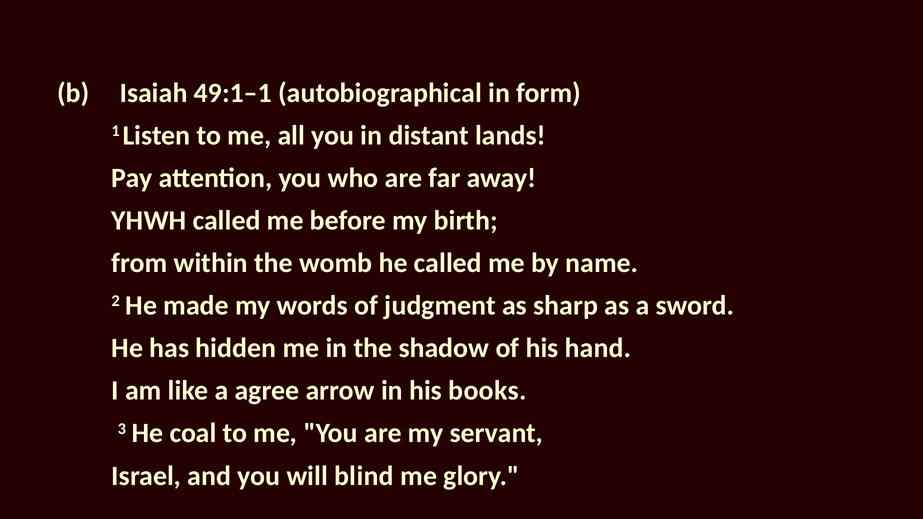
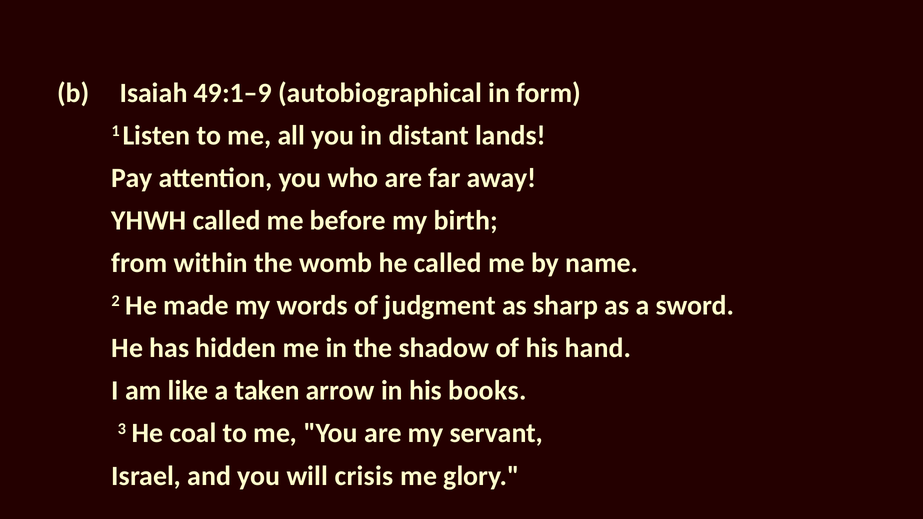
49:1–1: 49:1–1 -> 49:1–9 (233, 93)
agree: agree -> taken (267, 391)
blind: blind -> crisis (364, 476)
